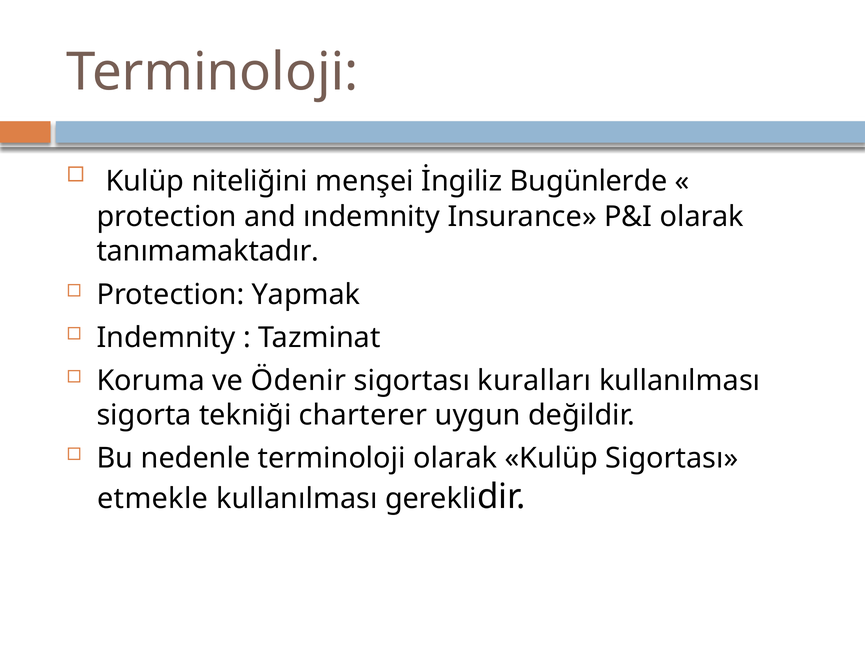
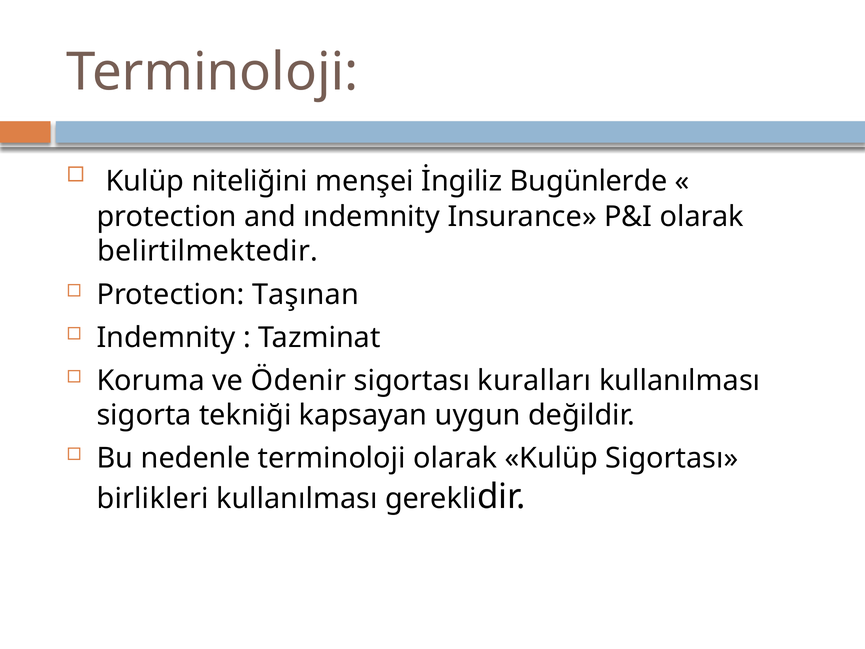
tanımamaktadır: tanımamaktadır -> belirtilmektedir (208, 251)
Yapmak: Yapmak -> Taşınan (306, 294)
charterer: charterer -> kapsayan (363, 415)
etmekle: etmekle -> birlikleri (153, 499)
